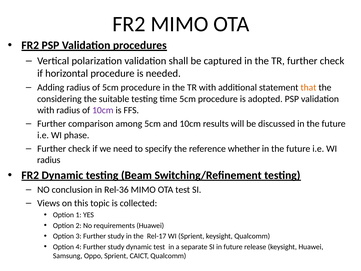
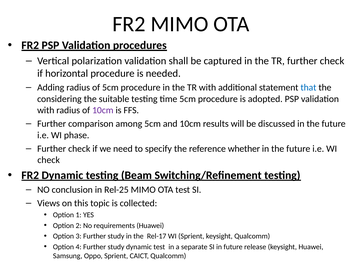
that colour: orange -> blue (308, 87)
radius: radius -> check (49, 160)
Rel-36: Rel-36 -> Rel-25 (116, 190)
